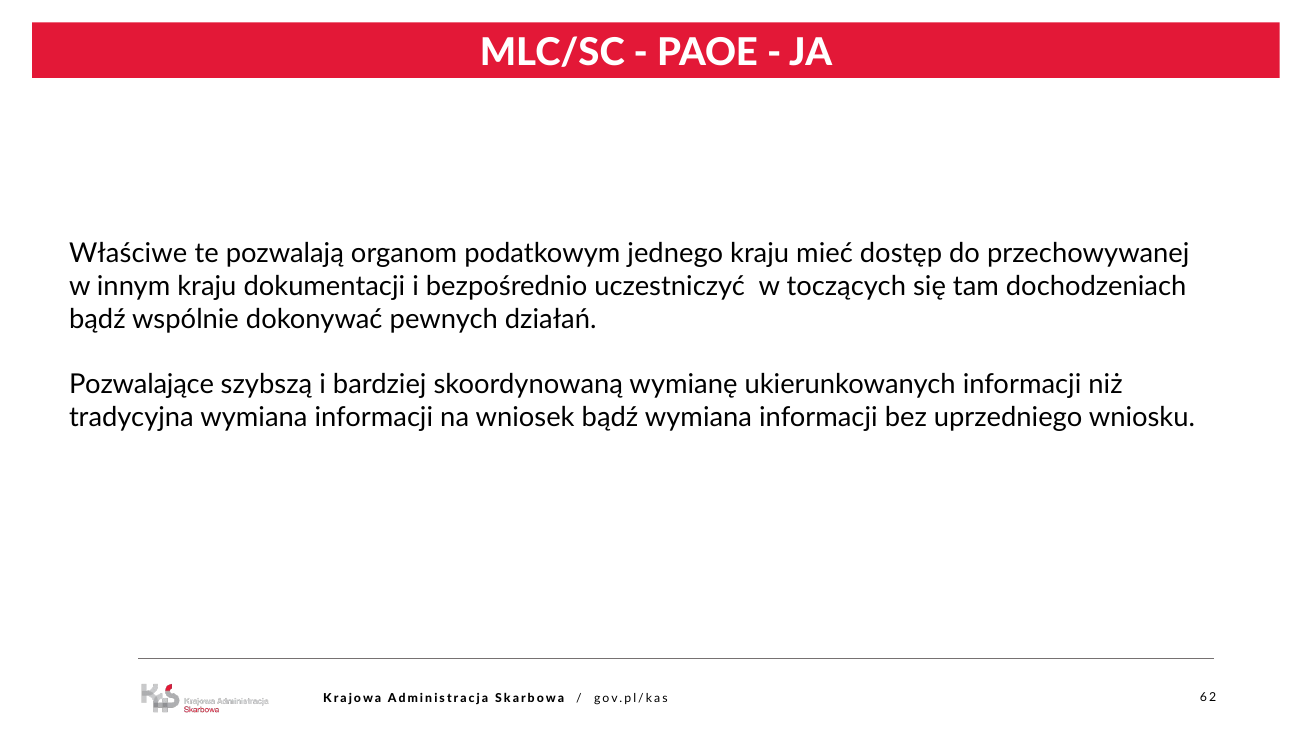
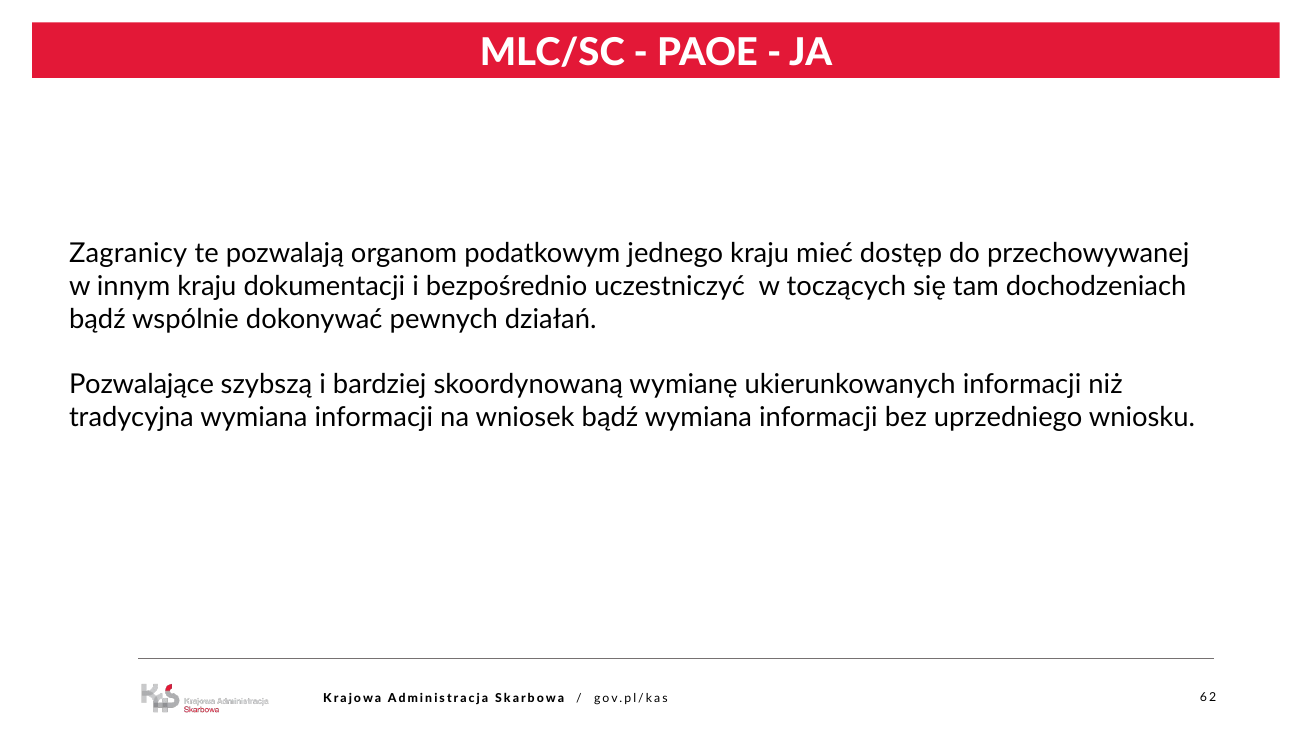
Właściwe: Właściwe -> Zagranicy (128, 253)
